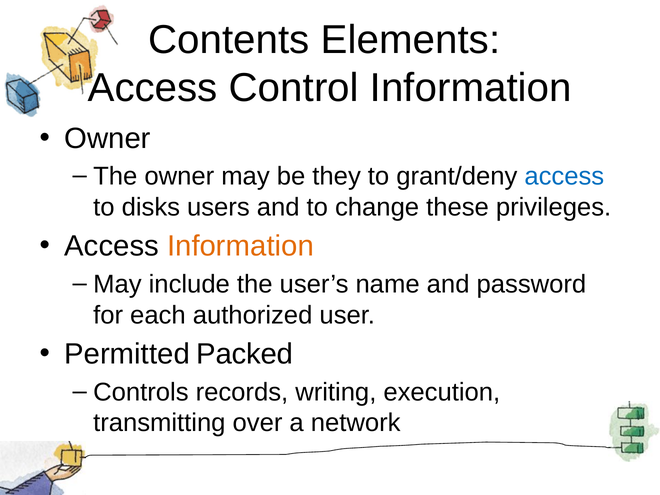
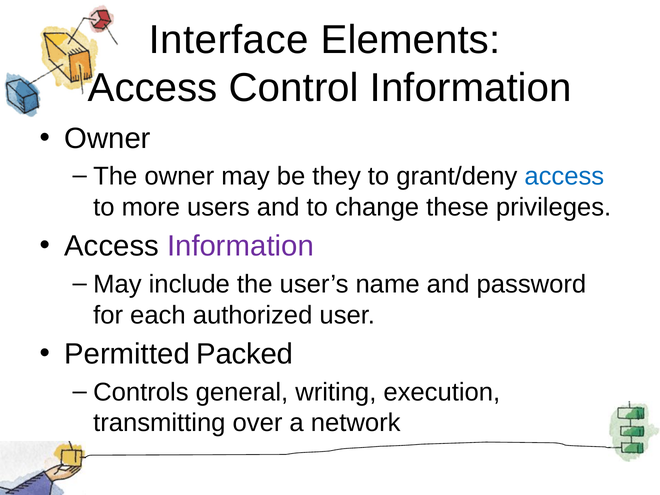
Contents: Contents -> Interface (229, 40)
disks: disks -> more (151, 207)
Information colour: orange -> purple (240, 246)
records: records -> general (242, 392)
